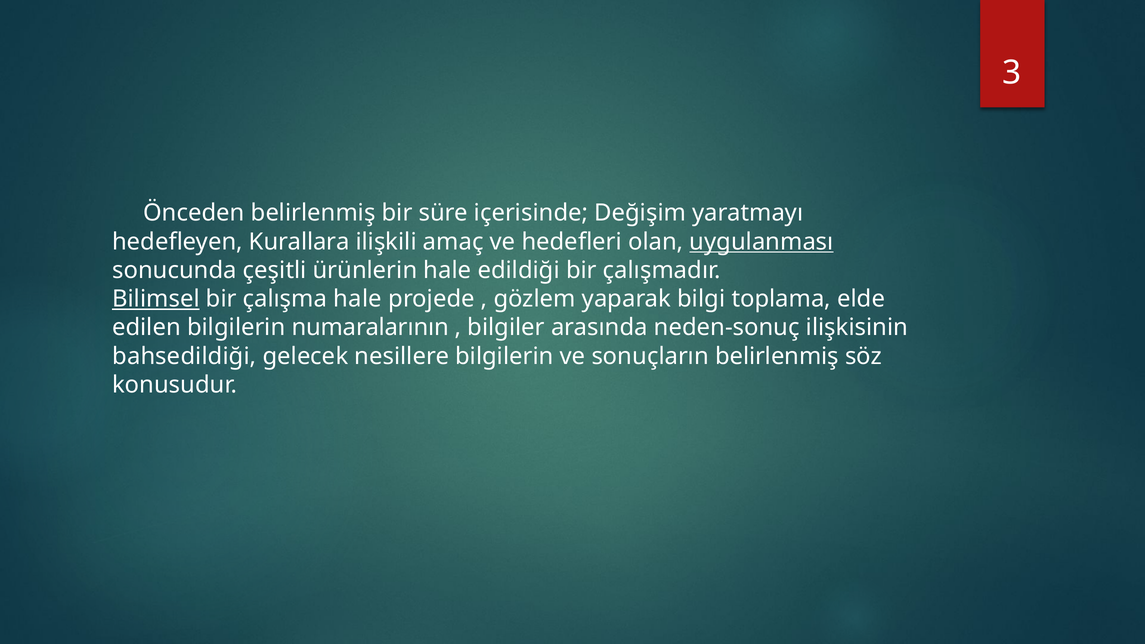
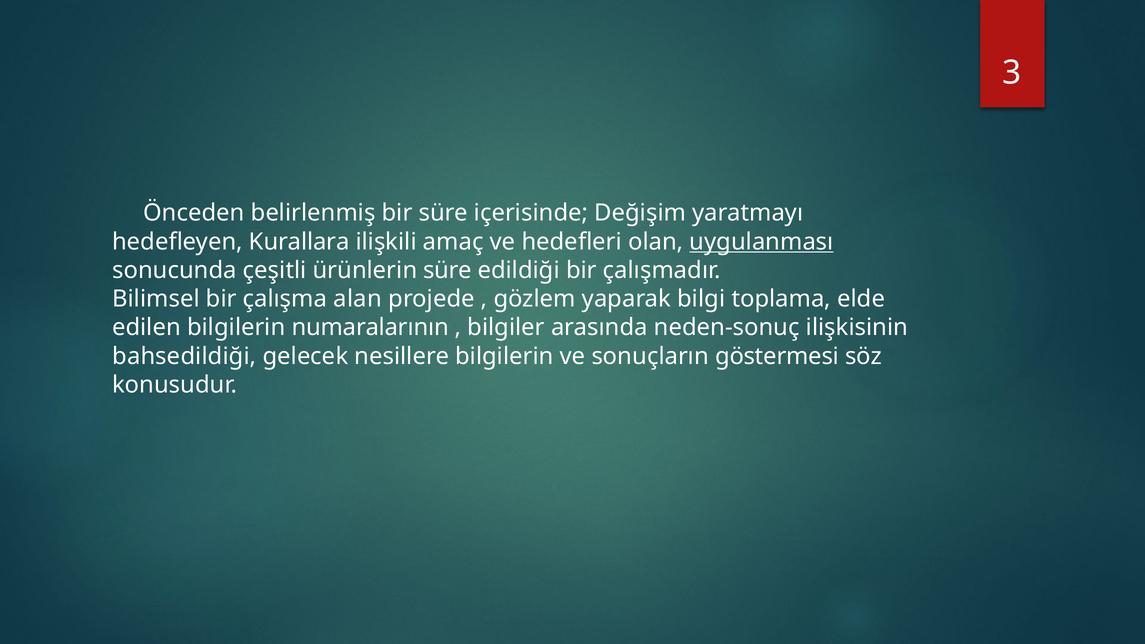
ürünlerin hale: hale -> süre (448, 270)
Bilimsel underline: present -> none (156, 299)
çalışma hale: hale -> alan (358, 299)
sonuçların belirlenmiş: belirlenmiş -> göstermesi (777, 356)
